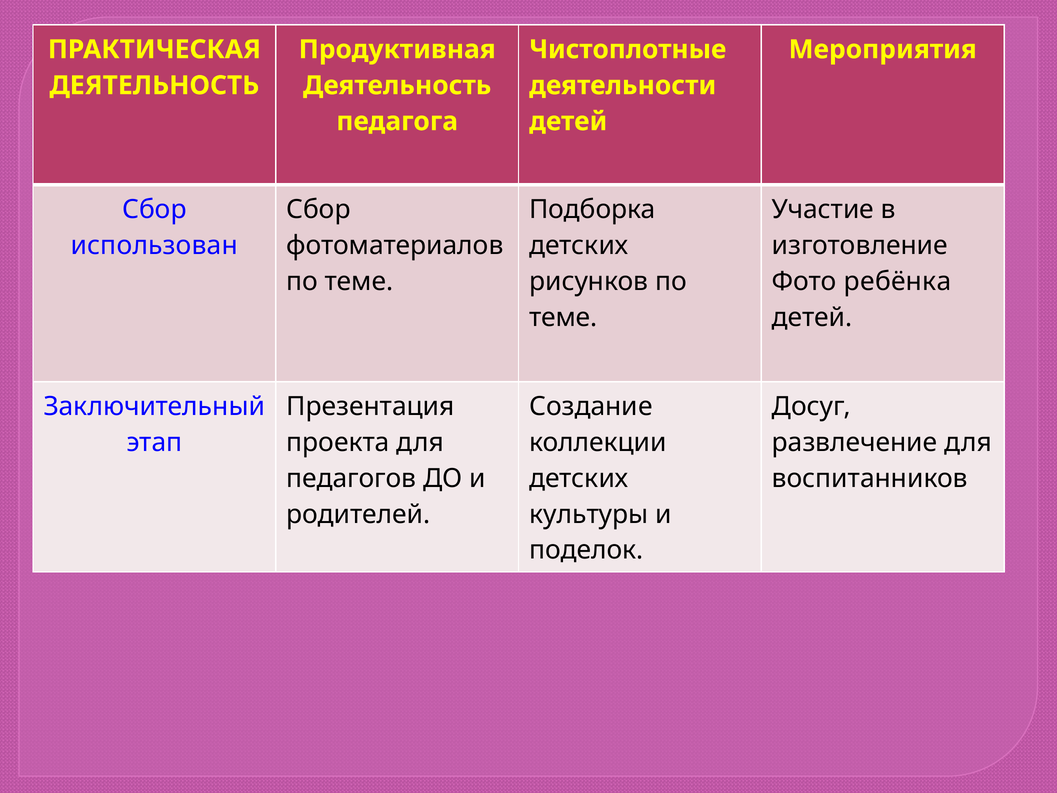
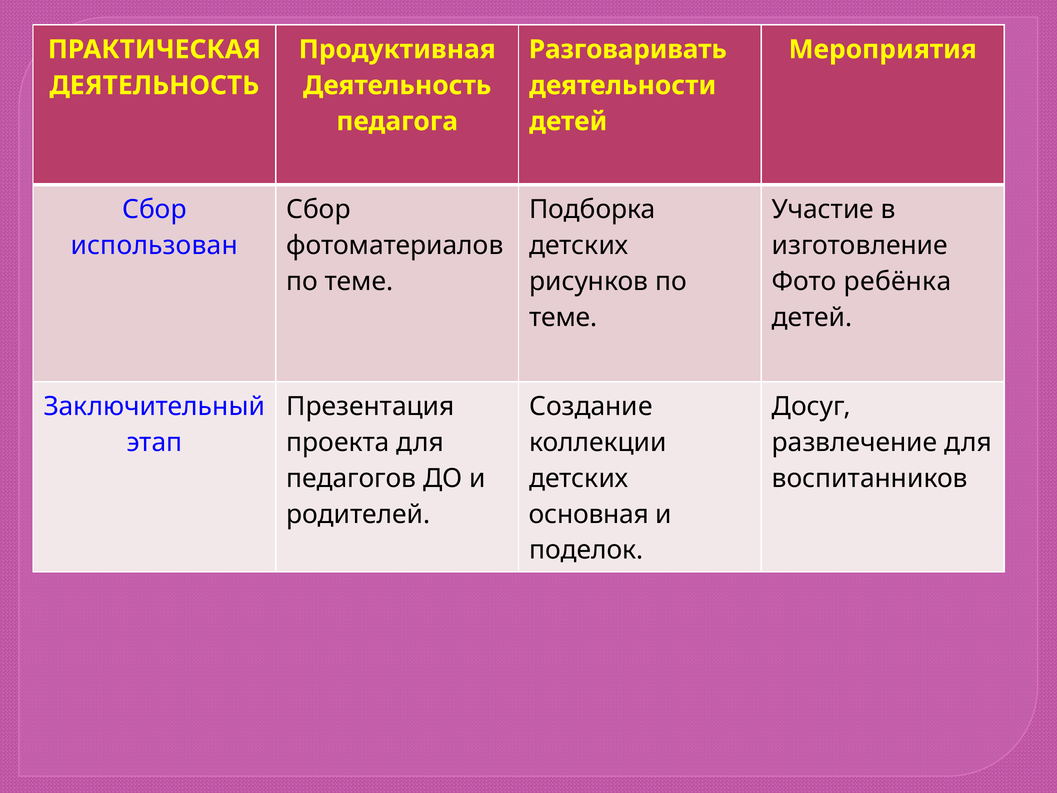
Чистоплотные: Чистоплотные -> Разговаривать (628, 49)
культуры: культуры -> основная (589, 514)
